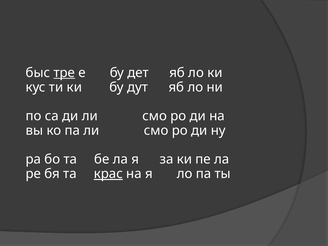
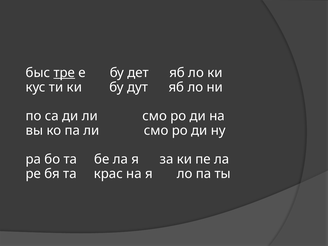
крас underline: present -> none (108, 174)
